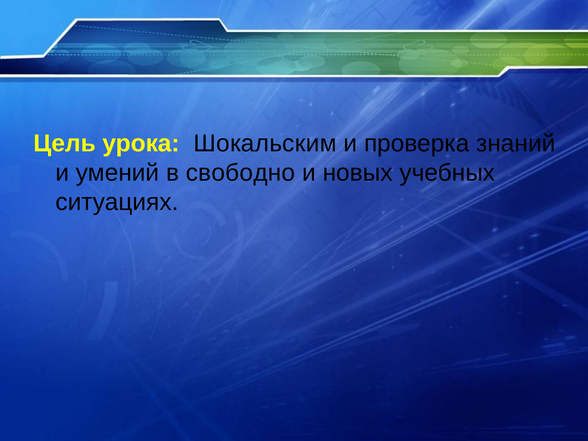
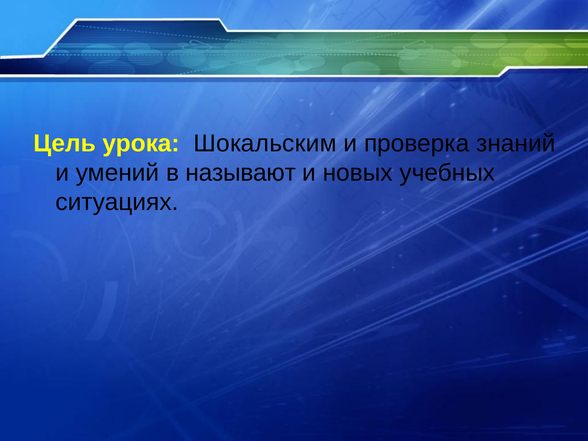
свободно: свободно -> называют (241, 173)
